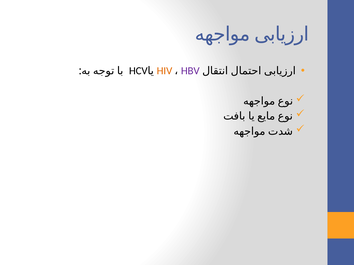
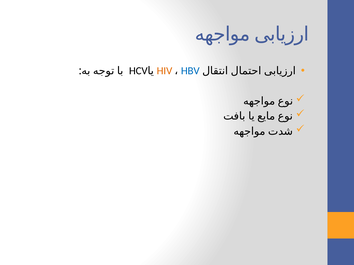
HBV colour: purple -> blue (190, 71)
